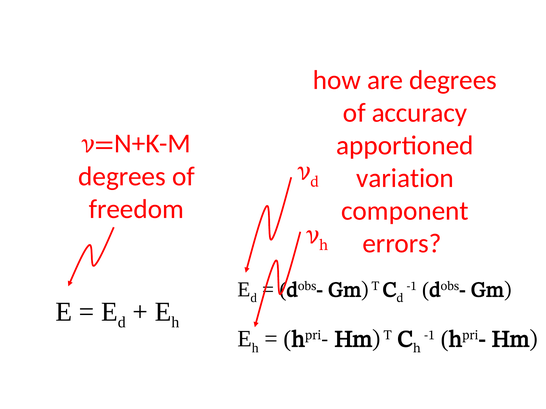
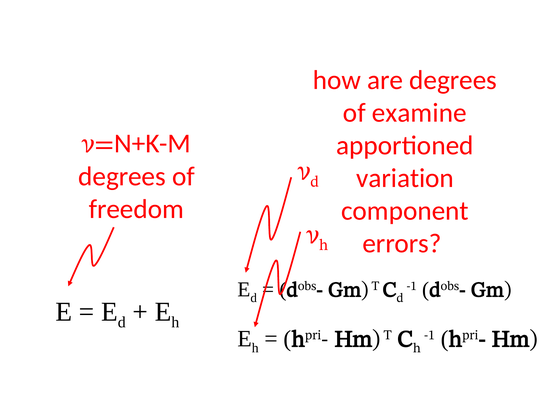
accuracy: accuracy -> examine (419, 113)
